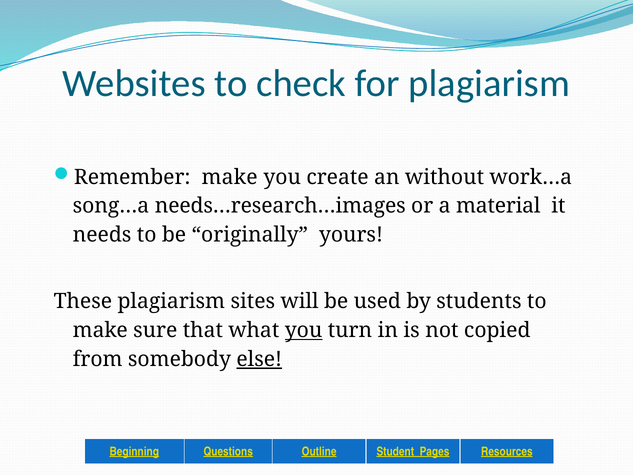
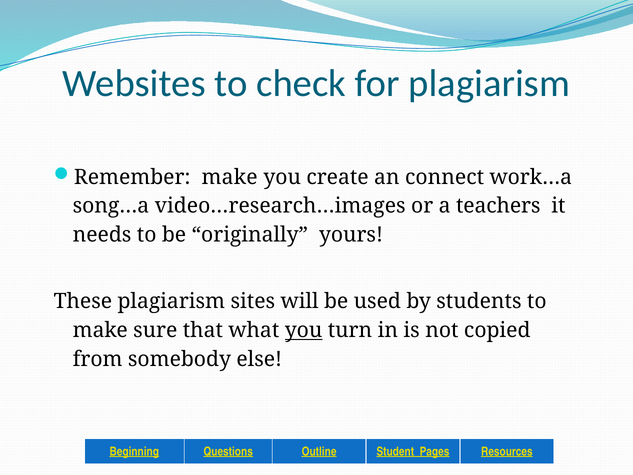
without: without -> connect (445, 177)
needs…research…images: needs…research…images -> video…research…images (280, 206)
material: material -> teachers (498, 206)
else underline: present -> none (259, 359)
